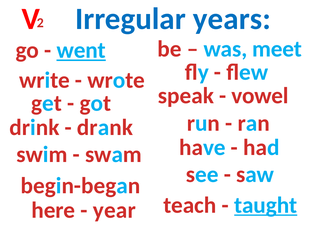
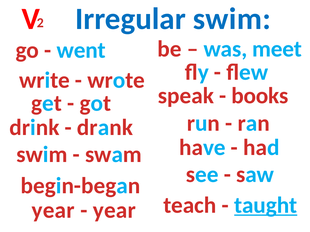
Irregular years: years -> swim (232, 19)
went underline: present -> none (81, 50)
vowel: vowel -> books (260, 96)
here: here -> year (53, 211)
